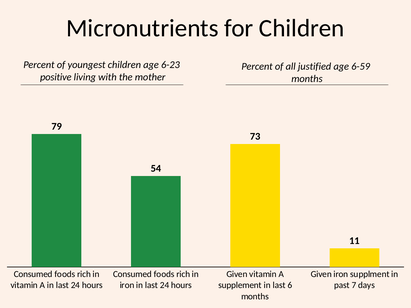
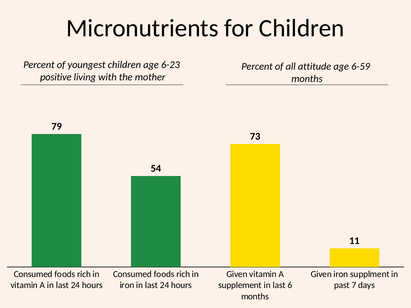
justified: justified -> attitude (315, 67)
